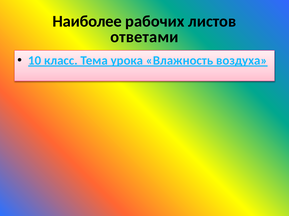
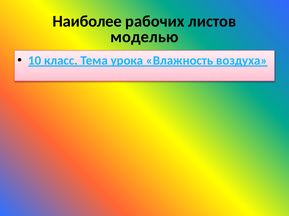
ответами: ответами -> моделью (144, 37)
